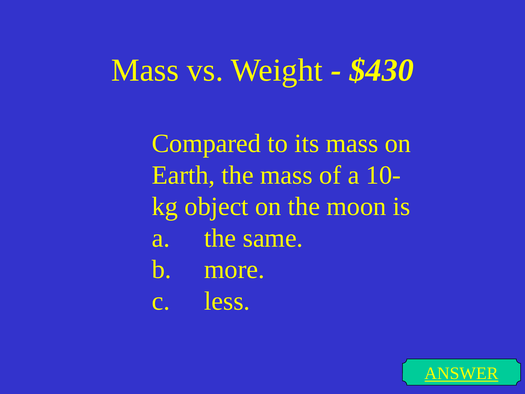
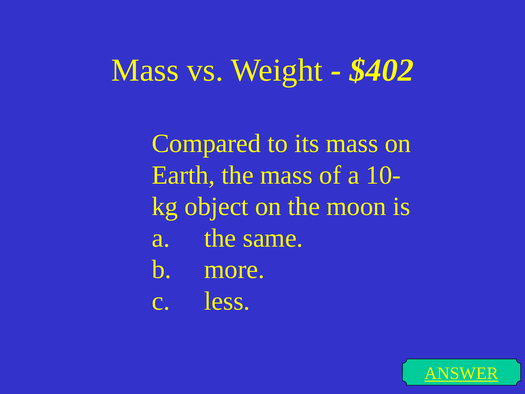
$430: $430 -> $402 (382, 70)
